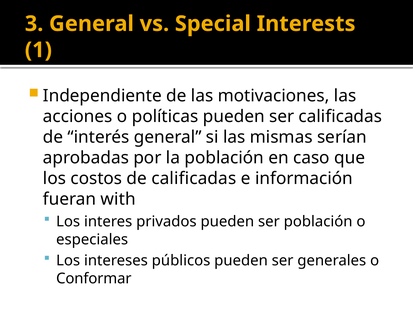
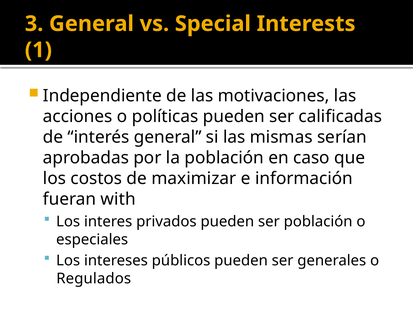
de calificadas: calificadas -> maximizar (194, 178)
Conformar: Conformar -> Regulados (94, 278)
